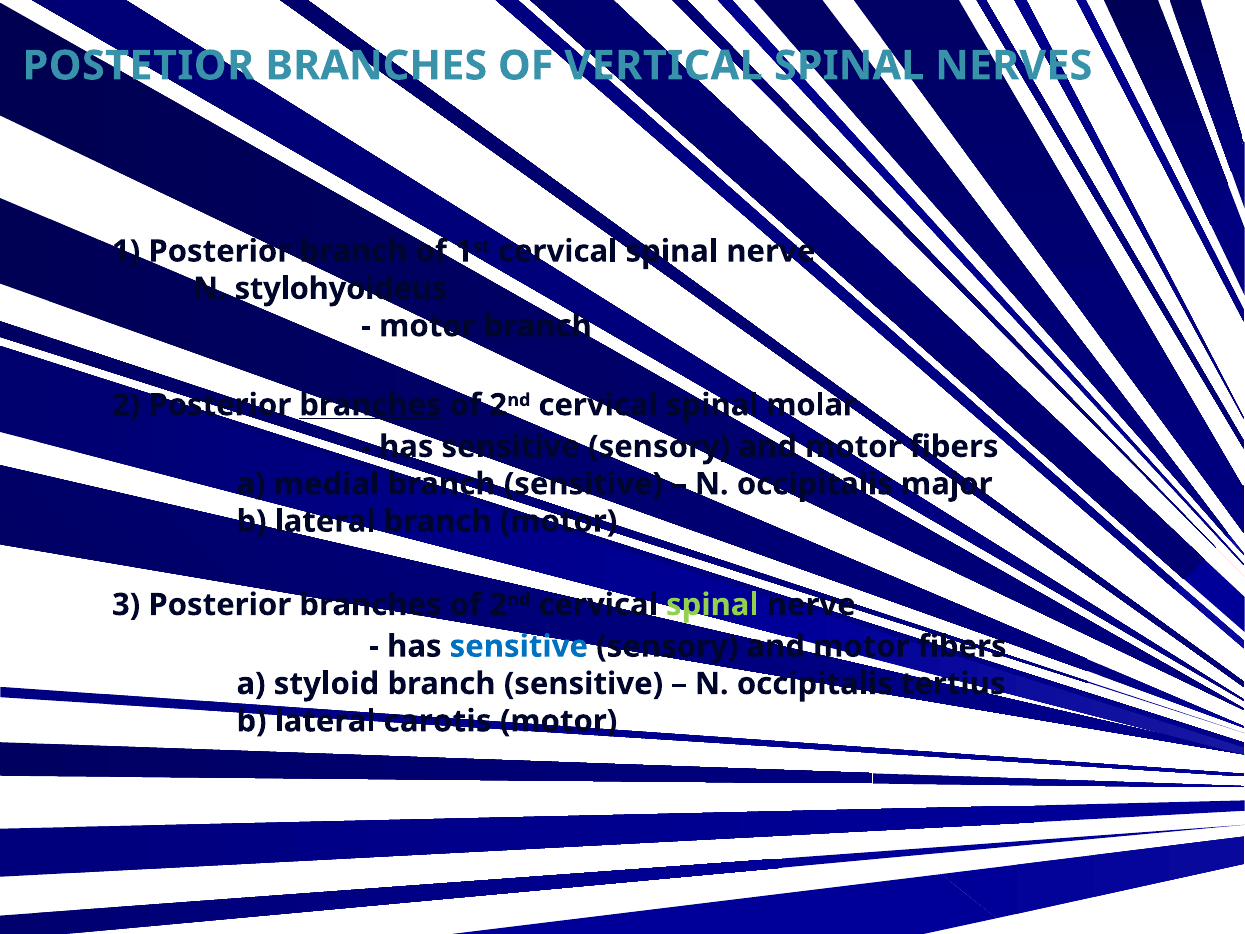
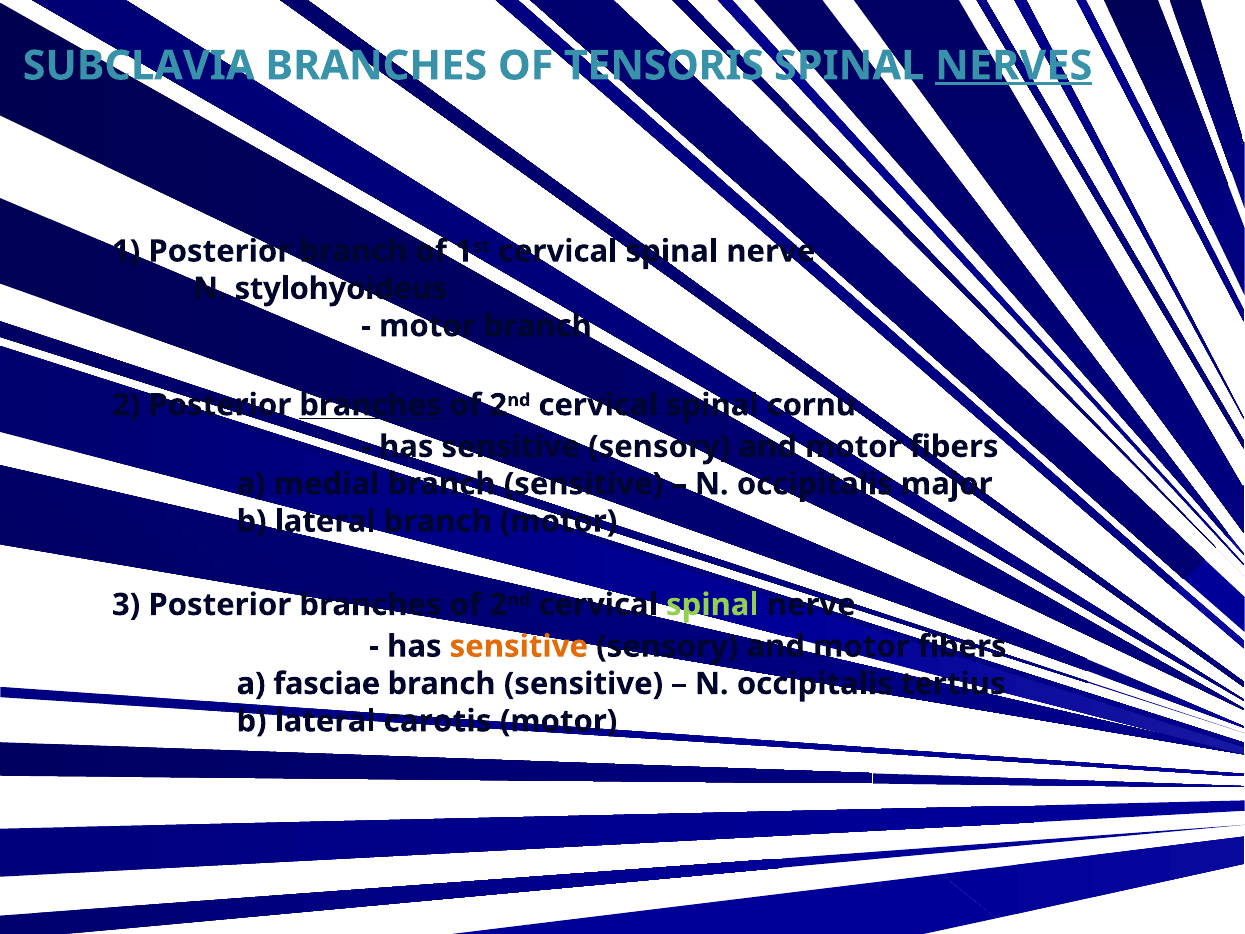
POSTETIOR: POSTETIOR -> SUBCLAVIA (139, 66)
VERTICAL: VERTICAL -> TENSORIS (664, 66)
NERVES underline: none -> present (1014, 66)
molar: molar -> cornu (811, 405)
sensitive colour: blue -> orange (519, 646)
styloid: styloid -> fasciae (327, 684)
